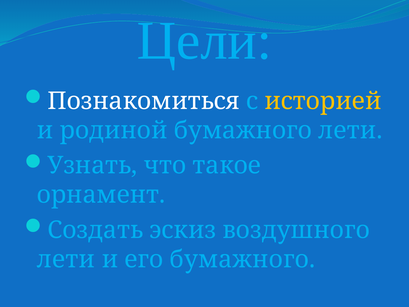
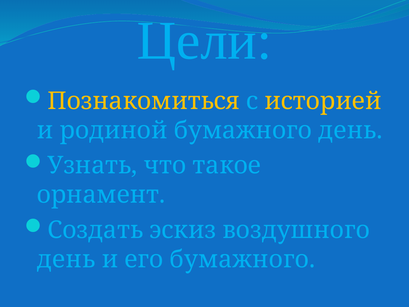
Познакомиться colour: white -> yellow (144, 101)
бумажного лети: лети -> день (350, 130)
лети: лети -> день (66, 259)
